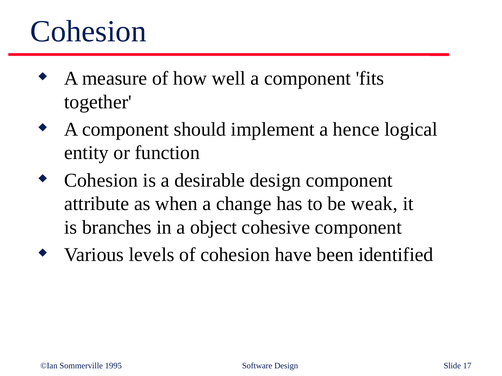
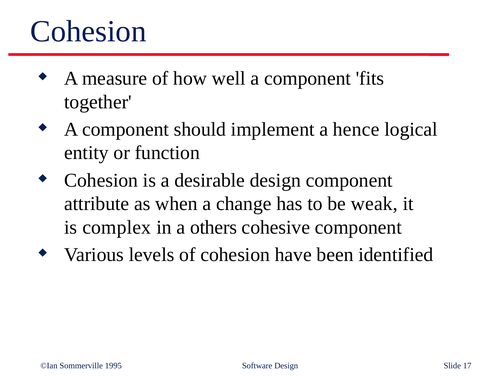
branches: branches -> complex (117, 228)
object: object -> others (214, 228)
